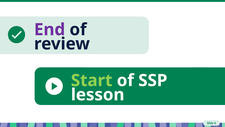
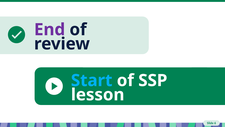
Start colour: light green -> light blue (92, 80)
